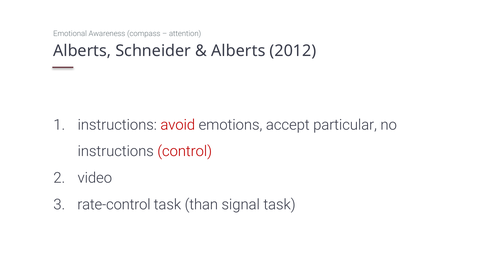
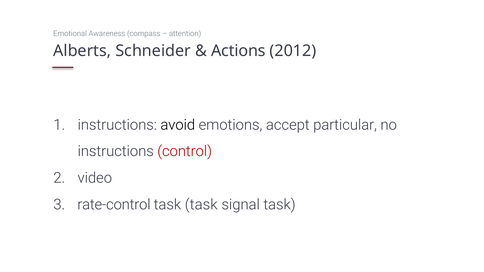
Alberts: Alberts -> Actions (238, 51)
avoid colour: red -> black (178, 125)
task than: than -> task (201, 205)
